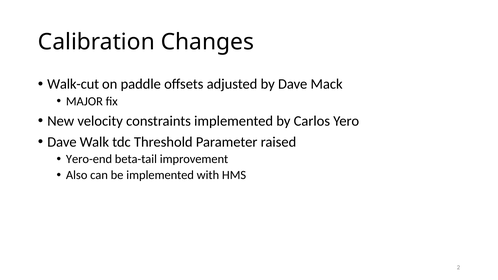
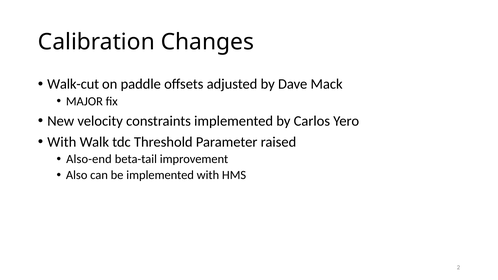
Dave: Dave -> With (62, 142)
Yero-end: Yero-end -> Also-end (89, 159)
